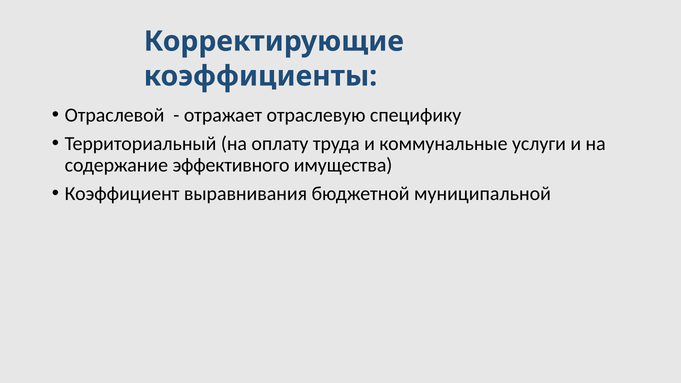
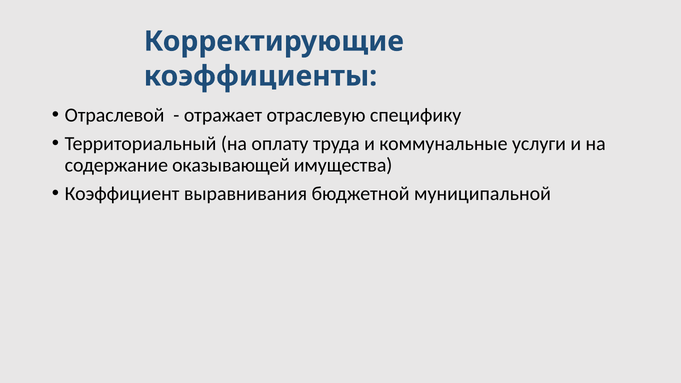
эффективного: эффективного -> оказывающей (231, 165)
